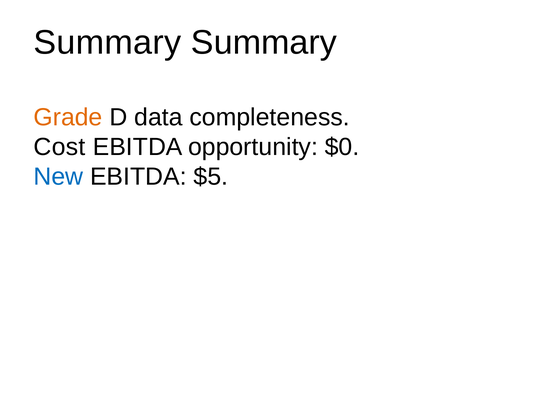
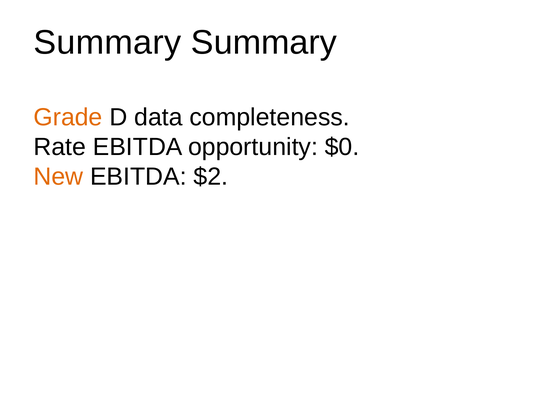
Cost: Cost -> Rate (60, 147)
New colour: blue -> orange (58, 177)
$5: $5 -> $2 (211, 177)
